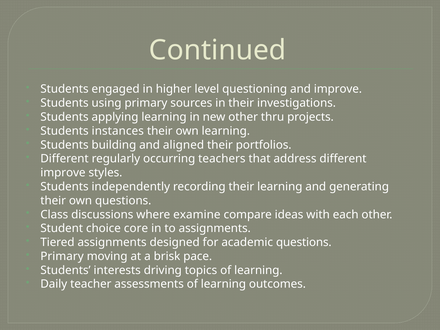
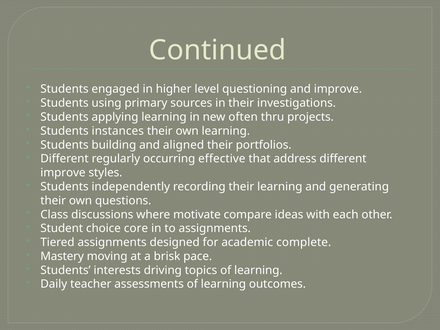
new other: other -> often (243, 117)
teachers: teachers -> effective (222, 159)
examine: examine -> motivate (197, 215)
academic questions: questions -> complete (304, 242)
Primary: Primary -> Mastery (62, 256)
